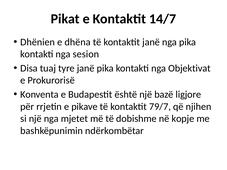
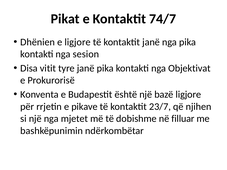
14/7: 14/7 -> 74/7 (163, 19)
e dhëna: dhëna -> ligjore (78, 42)
tuaj: tuaj -> vitit (48, 68)
79/7: 79/7 -> 23/7 (160, 107)
kopje: kopje -> filluar (183, 119)
